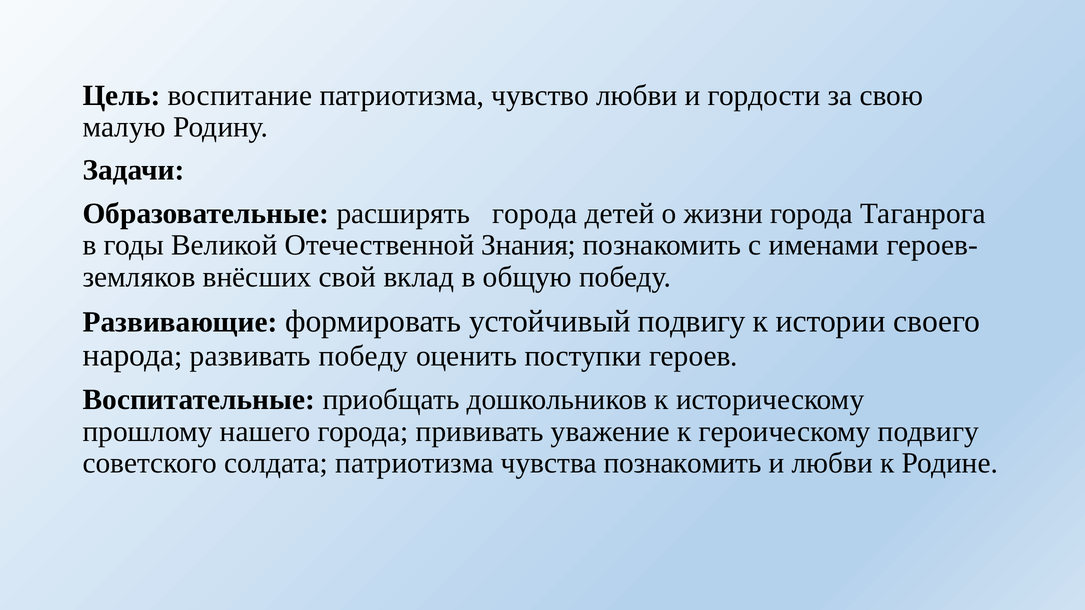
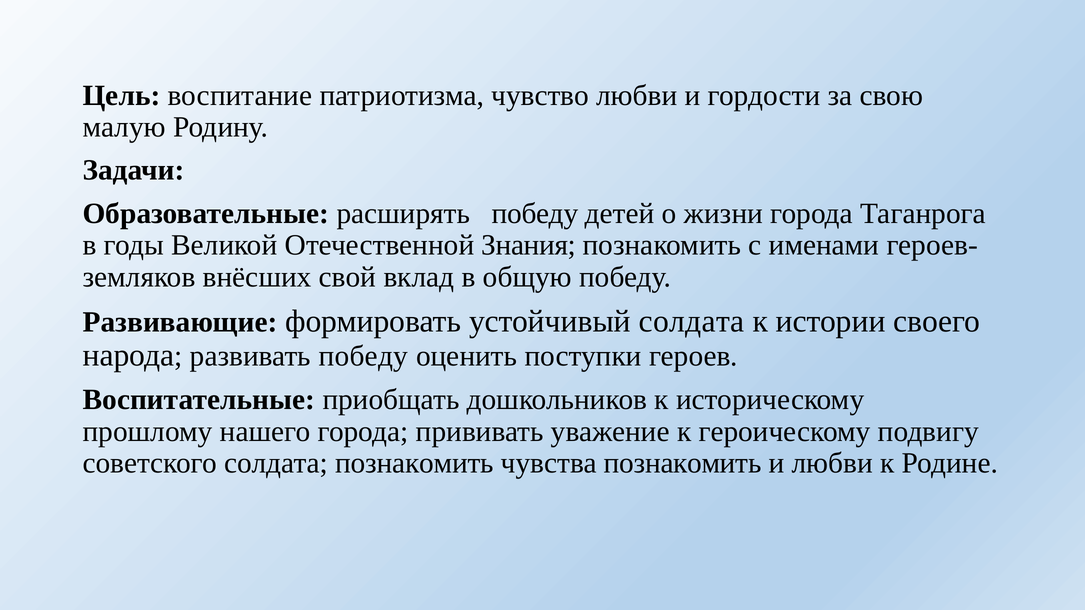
расширять города: города -> победу (535, 214)
устойчивый подвигу: подвигу -> солдата (691, 321)
солдата патриотизма: патриотизма -> познакомить (415, 463)
